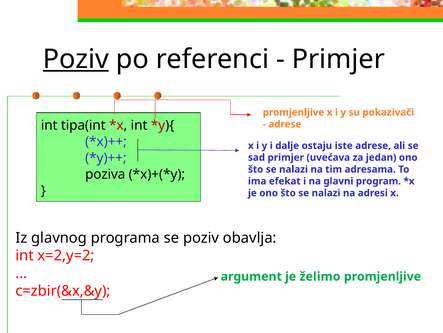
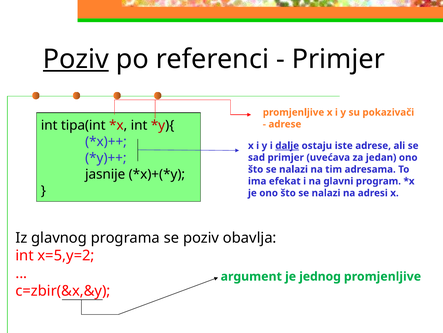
dalje underline: none -> present (287, 145)
poziva: poziva -> jasnije (105, 174)
x=2,y=2: x=2,y=2 -> x=5,y=2 (66, 255)
želimo: želimo -> jednog (320, 276)
